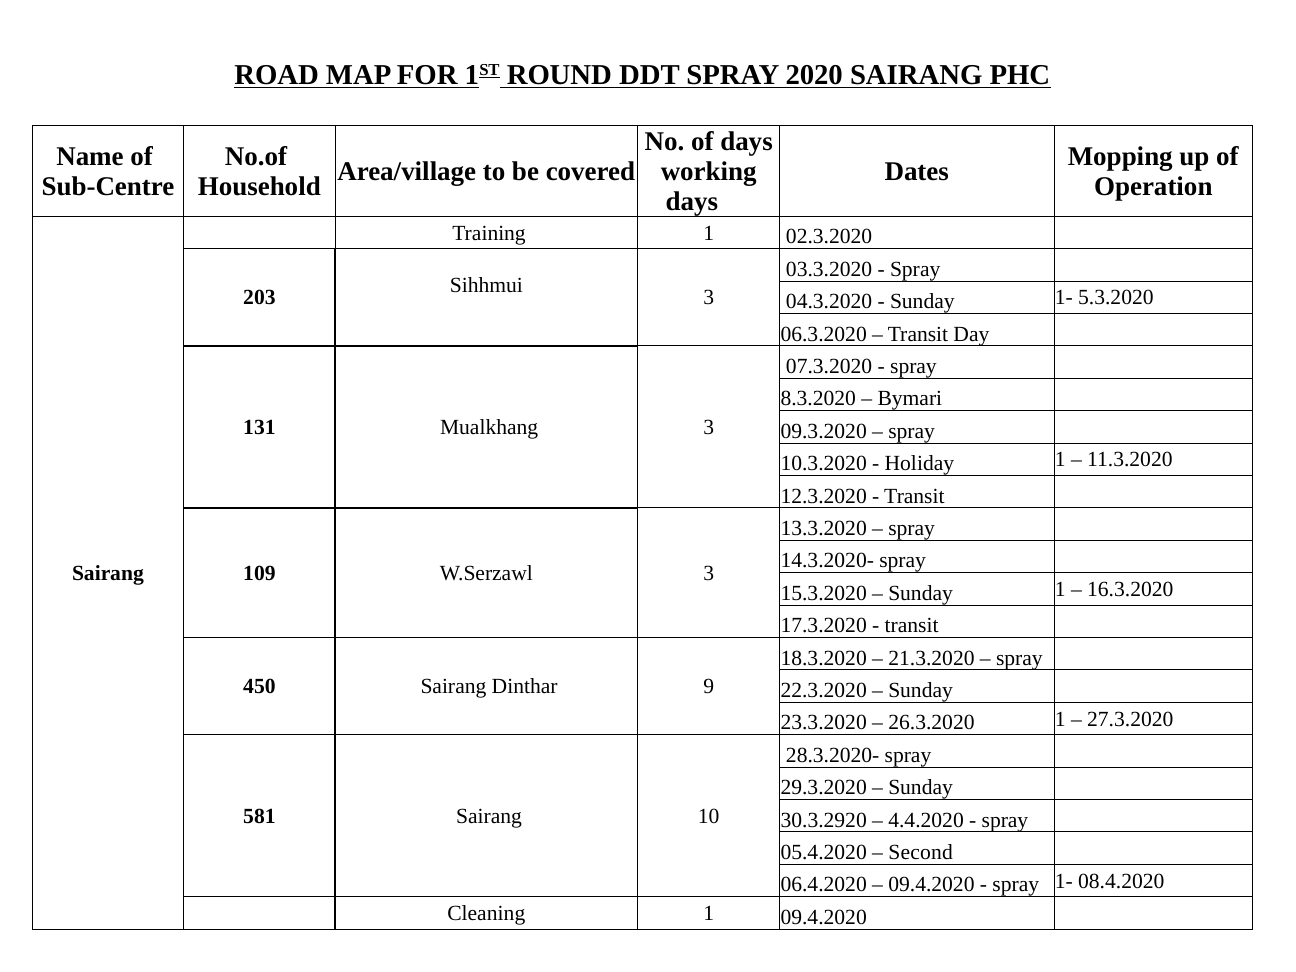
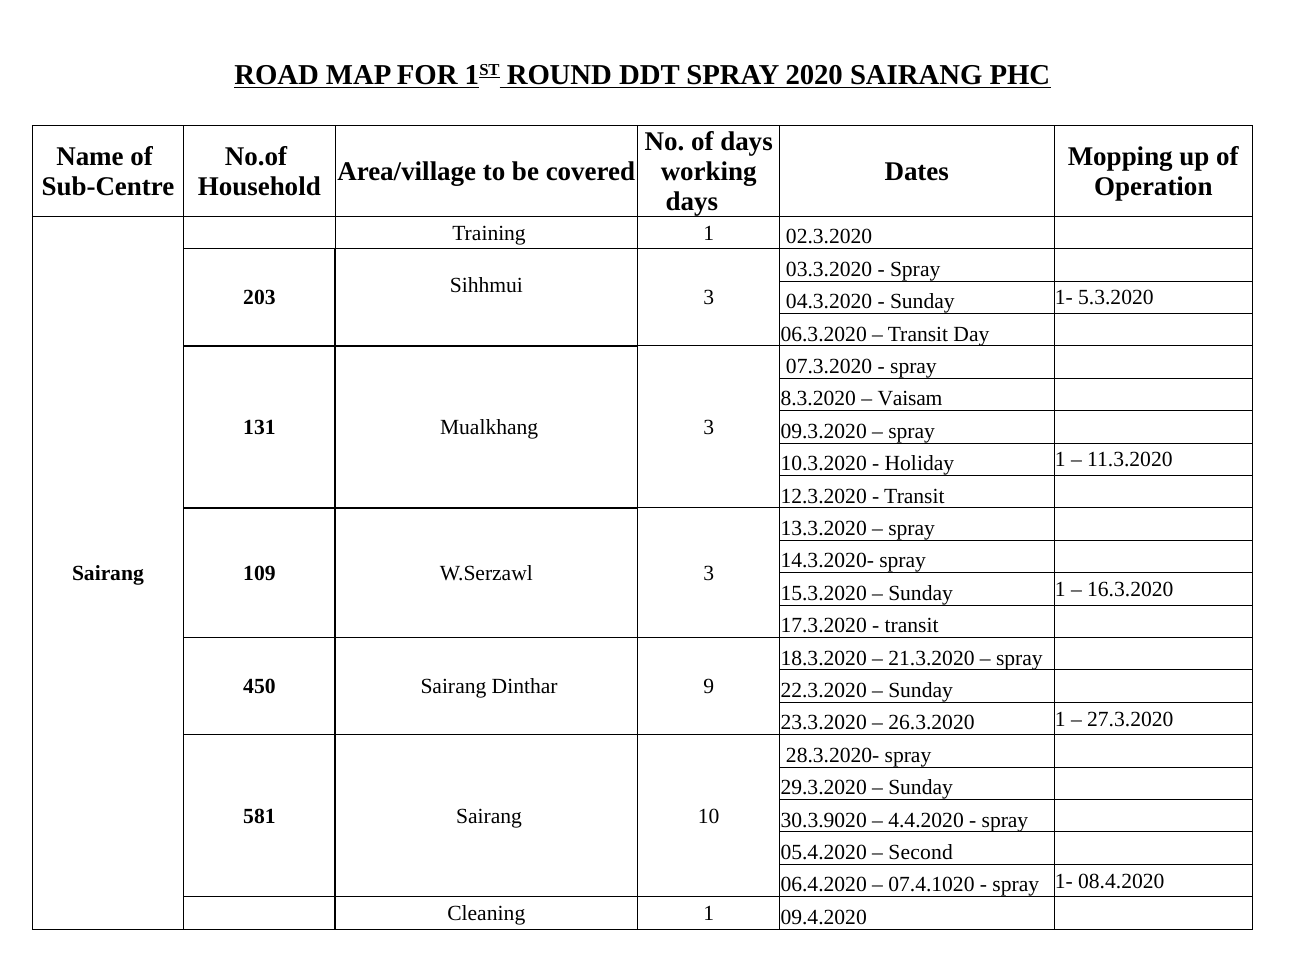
Bymari: Bymari -> Vaisam (910, 399)
30.3.2920: 30.3.2920 -> 30.3.9020 (824, 820)
09.4.2020: 09.4.2020 -> 07.4.1020 (931, 885)
